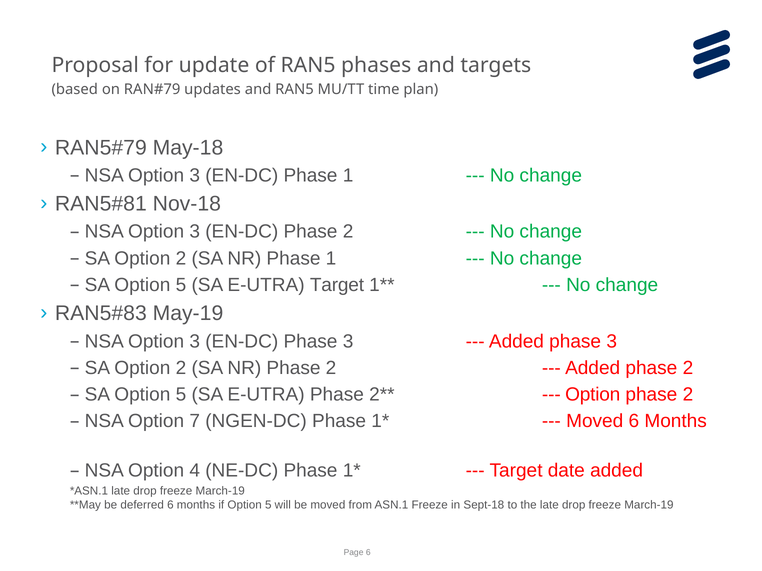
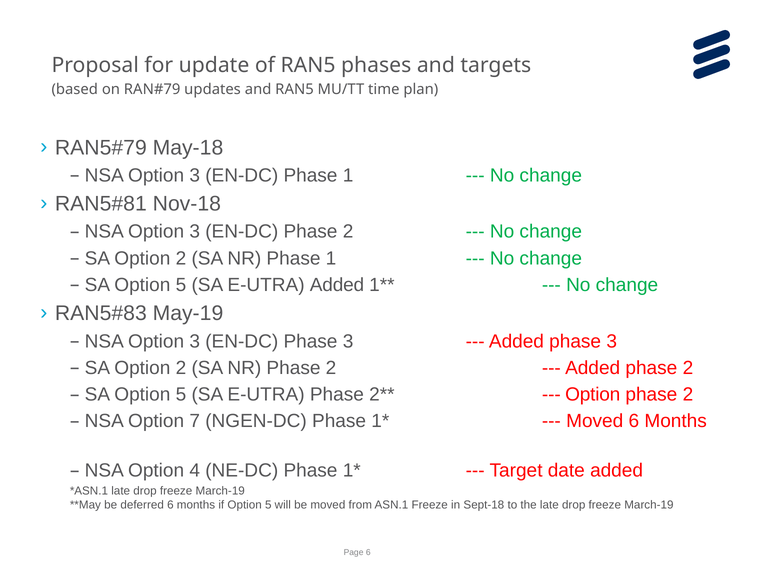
E-UTRA Target: Target -> Added (337, 285)
